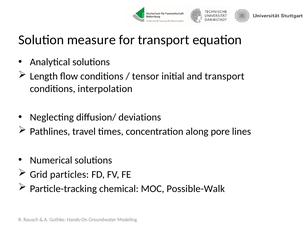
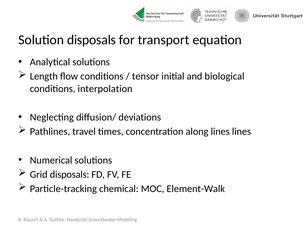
Solution measure: measure -> disposals (92, 40)
and transport: transport -> biological (225, 76)
along pore: pore -> lines (220, 131)
Grid particles: particles -> disposals (70, 174)
Possible-Walk: Possible-Walk -> Element-Walk (196, 188)
